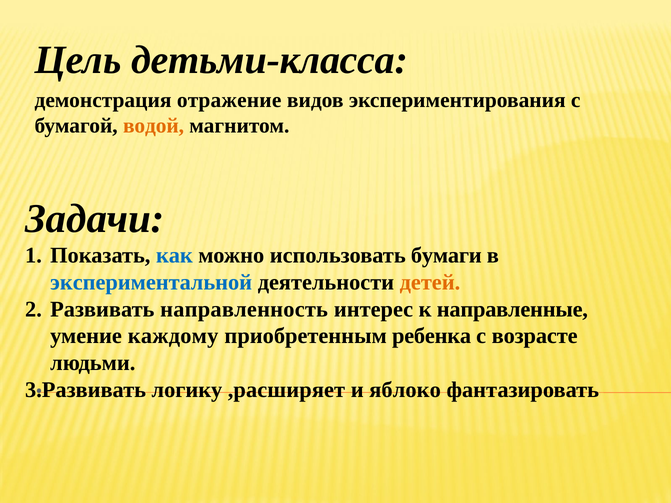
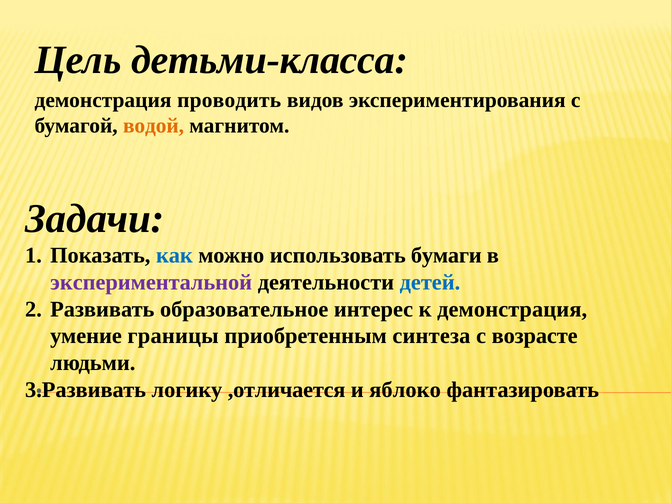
отражение: отражение -> проводить (229, 100)
экспериментальной colour: blue -> purple (151, 283)
детей colour: orange -> blue (430, 283)
направленность: направленность -> образовательное (244, 309)
к направленные: направленные -> демонстрация (512, 309)
каждому: каждому -> границы (173, 336)
ребенка: ребенка -> синтеза (431, 336)
,расширяет: ,расширяет -> ,отличается (287, 390)
